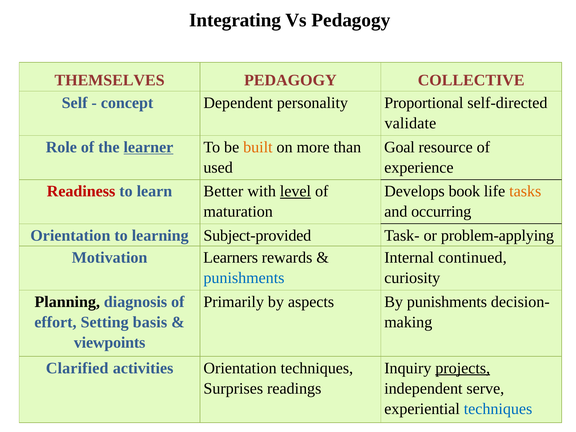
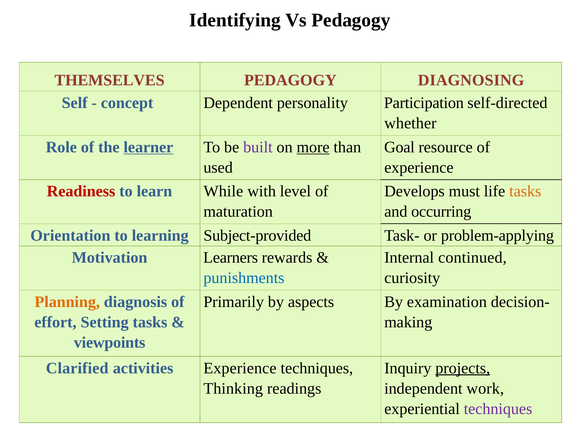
Integrating: Integrating -> Identifying (235, 20)
COLLECTIVE: COLLECTIVE -> DIAGNOSING (471, 80)
Proportional: Proportional -> Participation (424, 103)
validate: validate -> whether (410, 123)
built colour: orange -> purple (258, 147)
more underline: none -> present (313, 147)
Better: Better -> While (223, 191)
level underline: present -> none (295, 191)
book: book -> must (464, 191)
Planning colour: black -> orange (67, 302)
By punishments: punishments -> examination (447, 302)
Setting basis: basis -> tasks (150, 322)
activities Orientation: Orientation -> Experience (240, 368)
Surprises: Surprises -> Thinking (233, 389)
serve: serve -> work (485, 389)
techniques colour: blue -> purple (498, 409)
